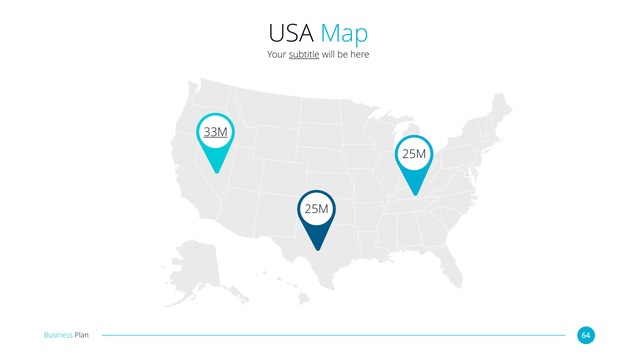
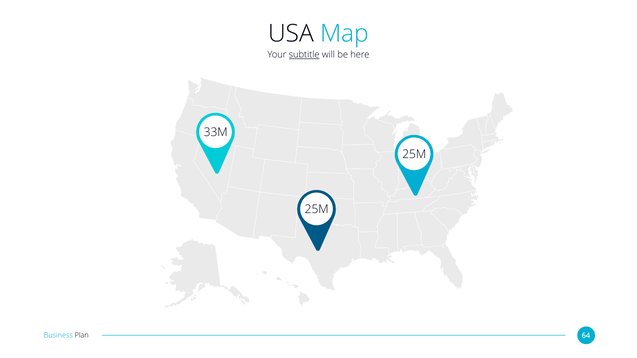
33M underline: present -> none (216, 132)
